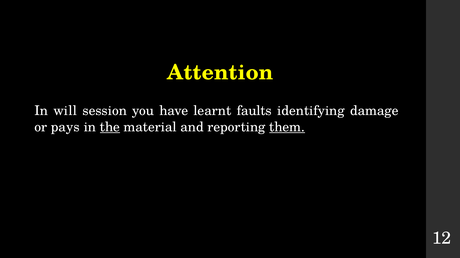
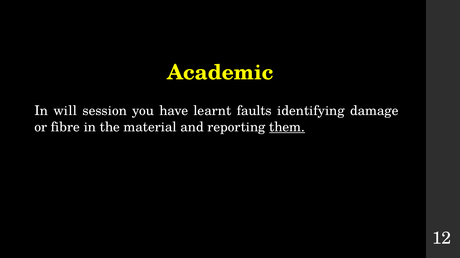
Attention: Attention -> Academic (220, 73)
pays: pays -> fibre (65, 127)
the underline: present -> none (110, 127)
